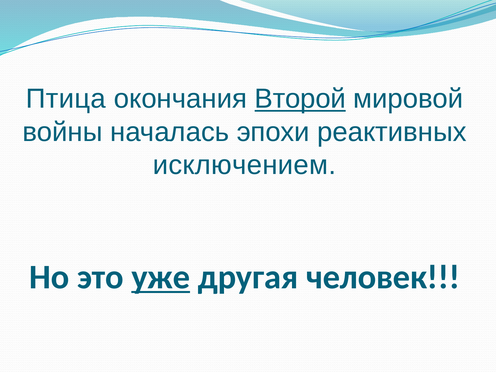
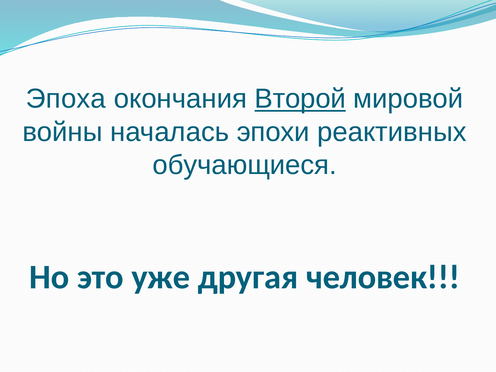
Птица: Птица -> Эпоха (66, 99)
исключением: исключением -> обучающиеся (245, 165)
уже underline: present -> none (161, 277)
